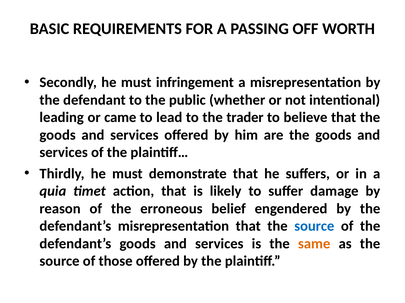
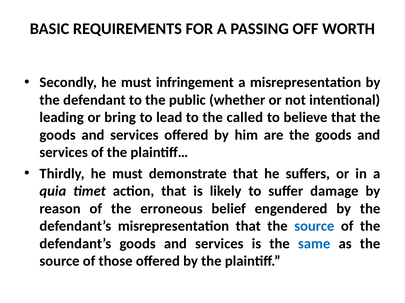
came: came -> bring (120, 118)
trader: trader -> called (245, 118)
same colour: orange -> blue (314, 244)
